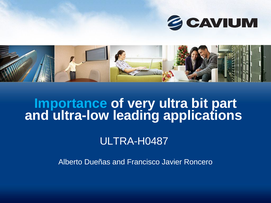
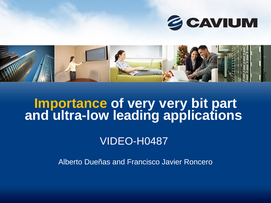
Importance colour: light blue -> yellow (71, 104)
very ultra: ultra -> very (173, 104)
ULTRA-H0487: ULTRA-H0487 -> VIDEO-H0487 (134, 141)
